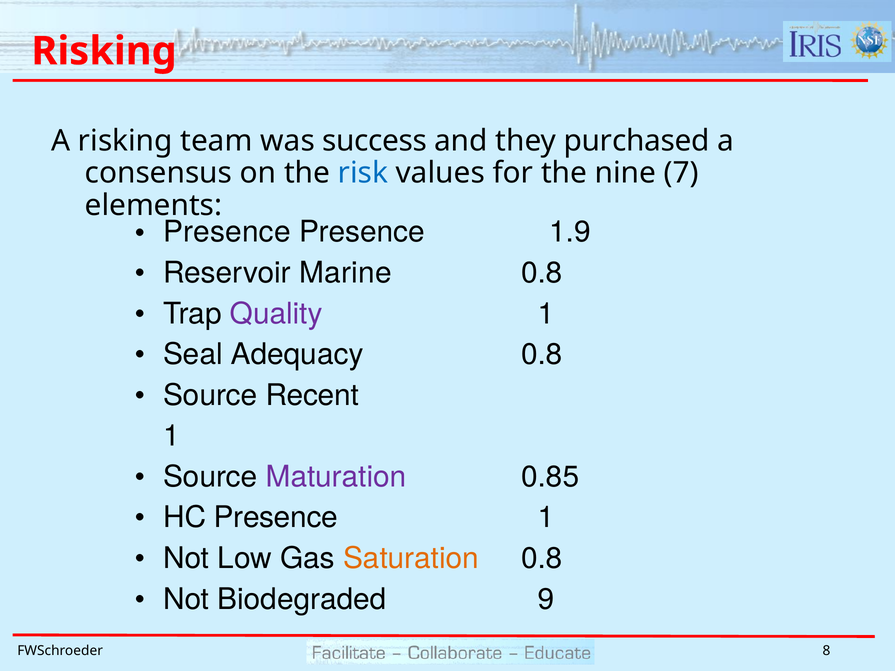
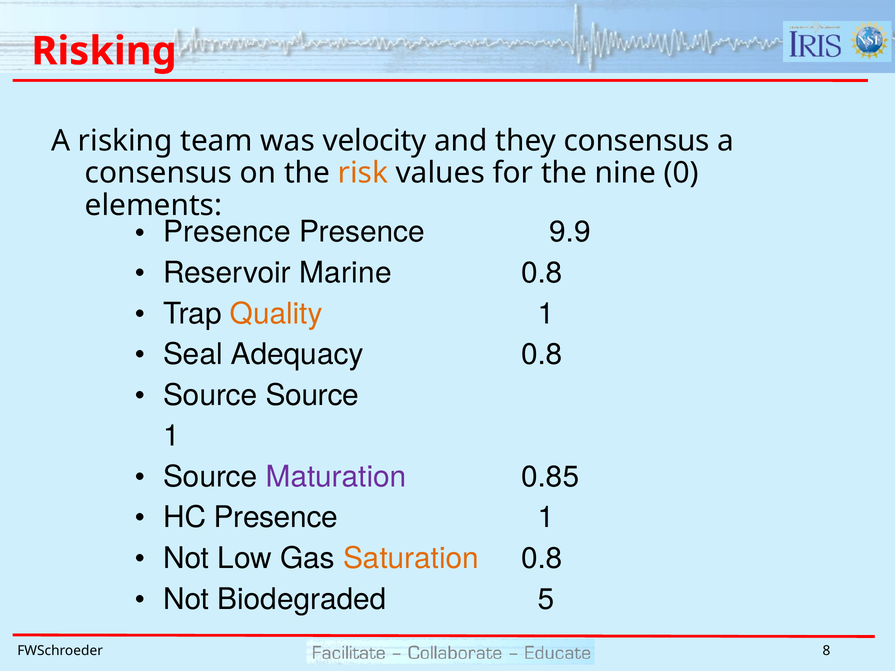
success: success -> velocity (375, 141)
they purchased: purchased -> consensus (637, 141)
risk colour: blue -> orange (363, 173)
7: 7 -> 0 (681, 173)
1.9: 1.9 -> 9.9 (570, 232)
Quality colour: purple -> orange (276, 314)
Source Recent: Recent -> Source (312, 395)
9: 9 -> 5 (546, 599)
